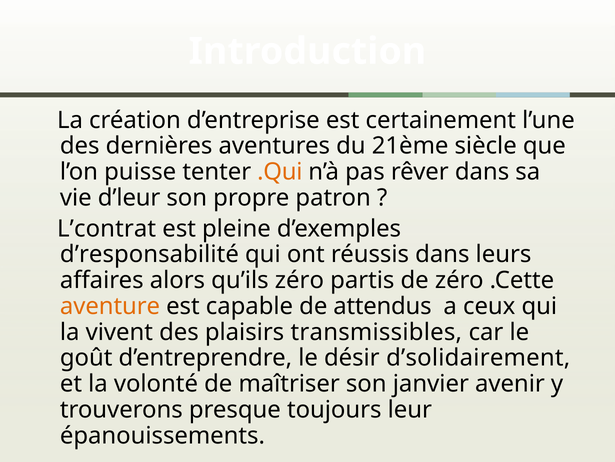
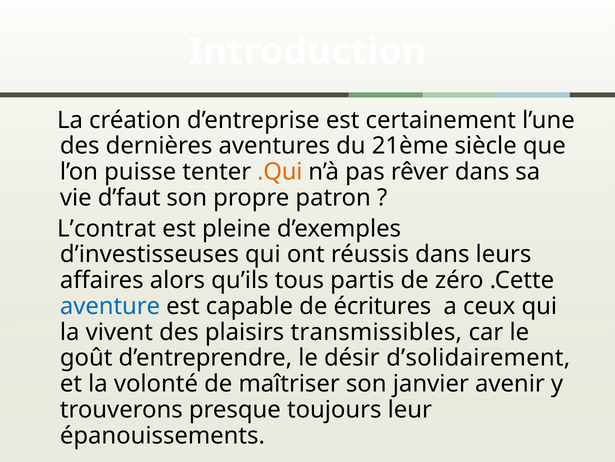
d’leur: d’leur -> d’faut (129, 197)
d’responsabilité: d’responsabilité -> d’investisseuses (149, 254)
qu’ils zéro: zéro -> tous (299, 280)
aventure colour: orange -> blue (110, 306)
attendus: attendus -> écritures (382, 306)
